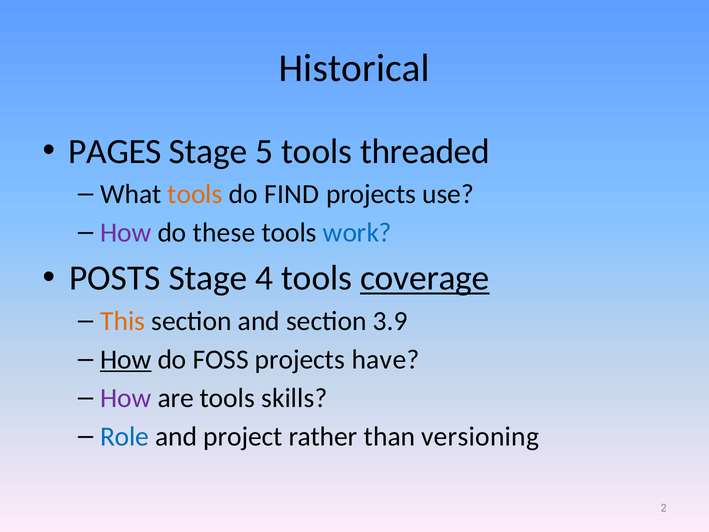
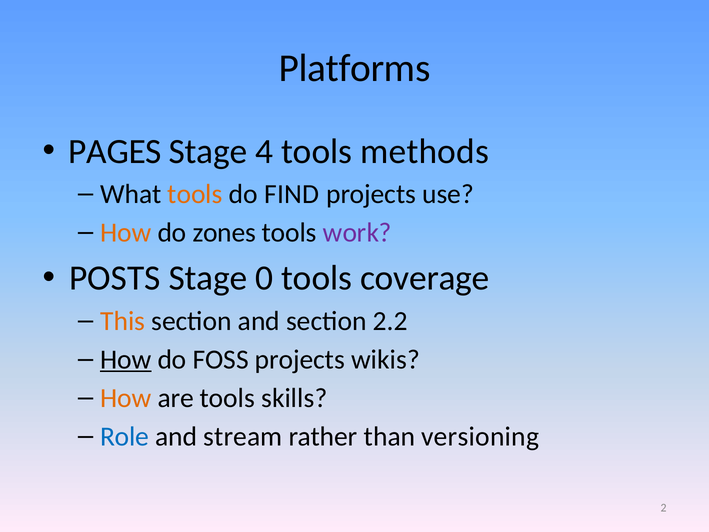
Historical: Historical -> Platforms (355, 68)
5: 5 -> 4 (264, 151)
threaded: threaded -> methods (425, 151)
How colour: purple -> orange (126, 233)
these: these -> zones (224, 233)
work colour: blue -> purple (357, 233)
4: 4 -> 0 (264, 278)
coverage underline: present -> none (425, 278)
3.9: 3.9 -> 2.2 (390, 321)
have: have -> wikis (386, 359)
How colour: purple -> orange (126, 398)
project: project -> stream (243, 436)
